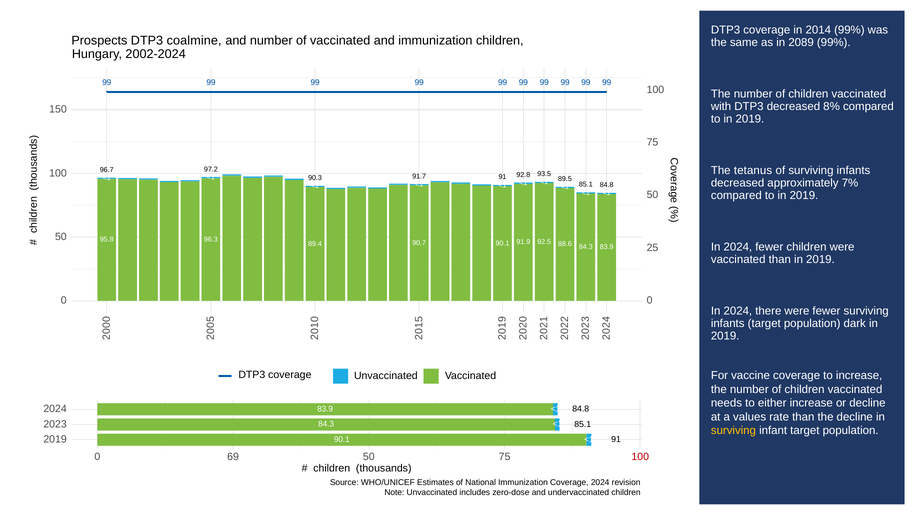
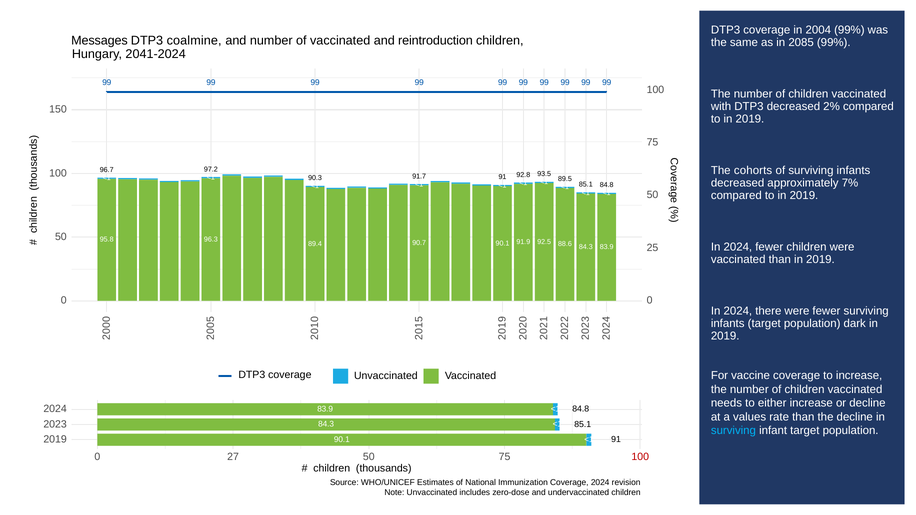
2014: 2014 -> 2004 (818, 30)
Prospects: Prospects -> Messages (99, 41)
and immunization: immunization -> reintroduction (435, 41)
2089: 2089 -> 2085 (801, 42)
2002-2024: 2002-2024 -> 2041-2024 (156, 54)
8%: 8% -> 2% (832, 107)
tetanus: tetanus -> cohorts (753, 171)
surviving colour: yellow -> light blue (733, 431)
69: 69 -> 27 (233, 457)
